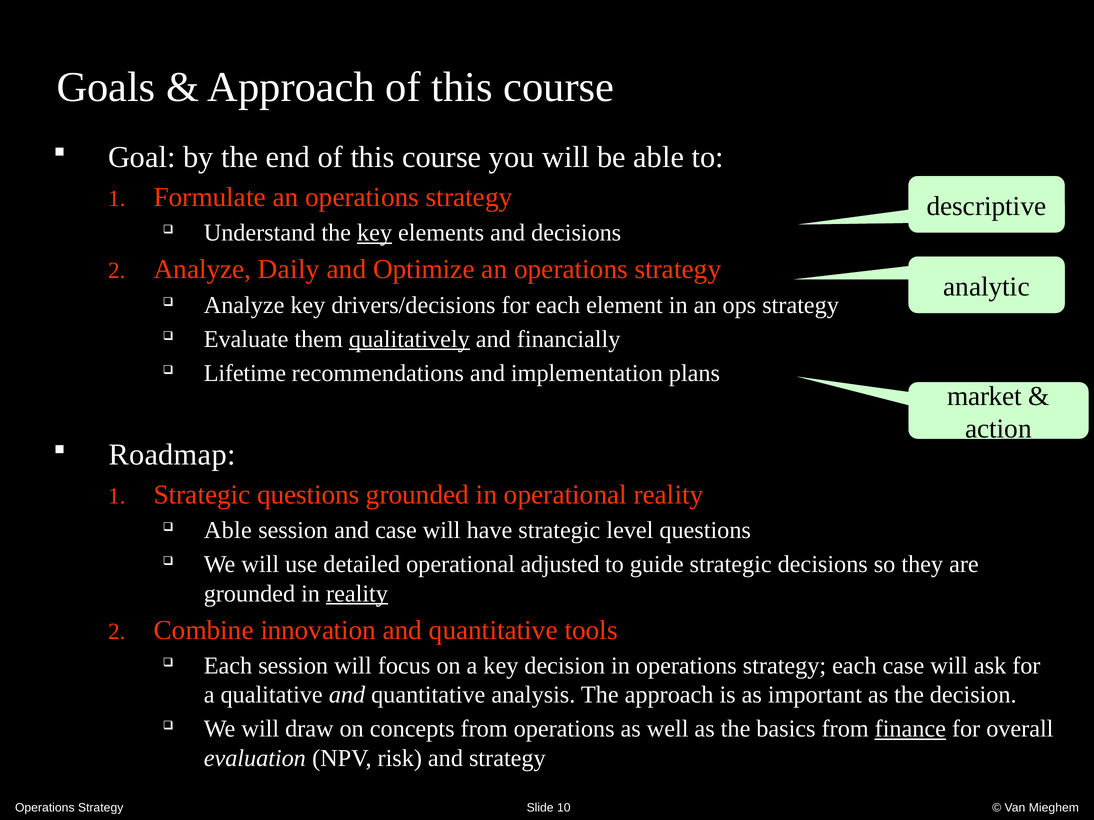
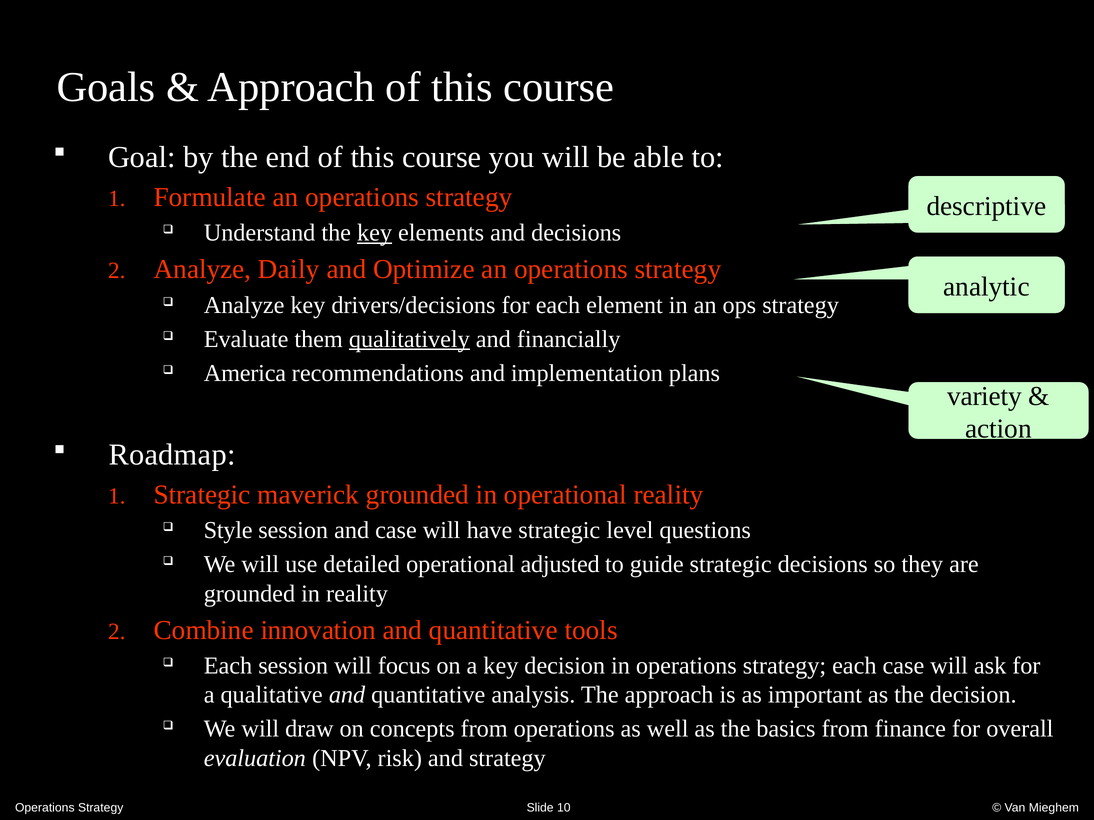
Lifetime: Lifetime -> America (245, 373)
market: market -> variety (984, 396)
Strategic questions: questions -> maverick (308, 495)
Able: Able -> Style (228, 531)
reality underline: present -> none (357, 594)
finance underline: present -> none (910, 729)
